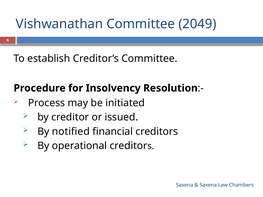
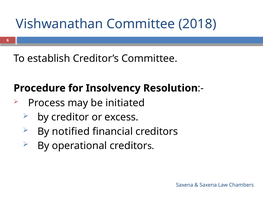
2049: 2049 -> 2018 (197, 24)
issued: issued -> excess (121, 117)
